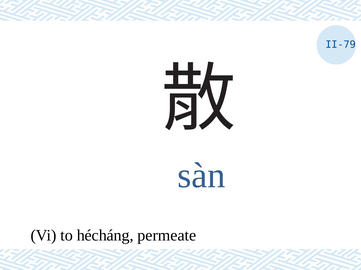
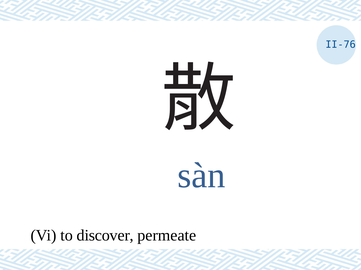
II-79: II-79 -> II-76 (341, 45)
hécháng: hécháng -> discover (105, 236)
